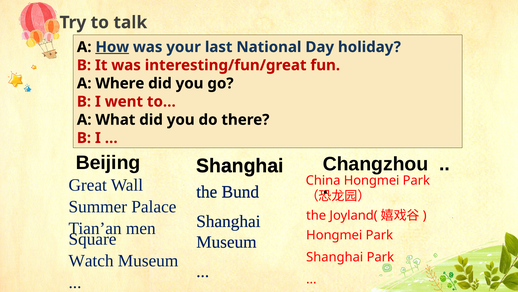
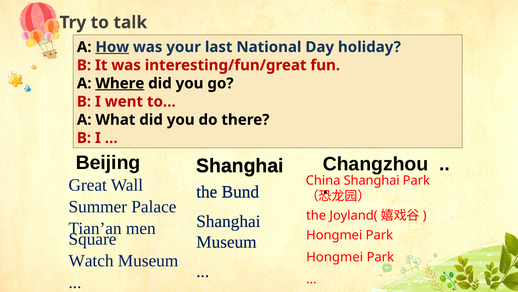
Where underline: none -> present (120, 83)
Hongmei: Hongmei -> Shanghai (372, 180)
Shanghai: Shanghai -> Hongmei (335, 257)
